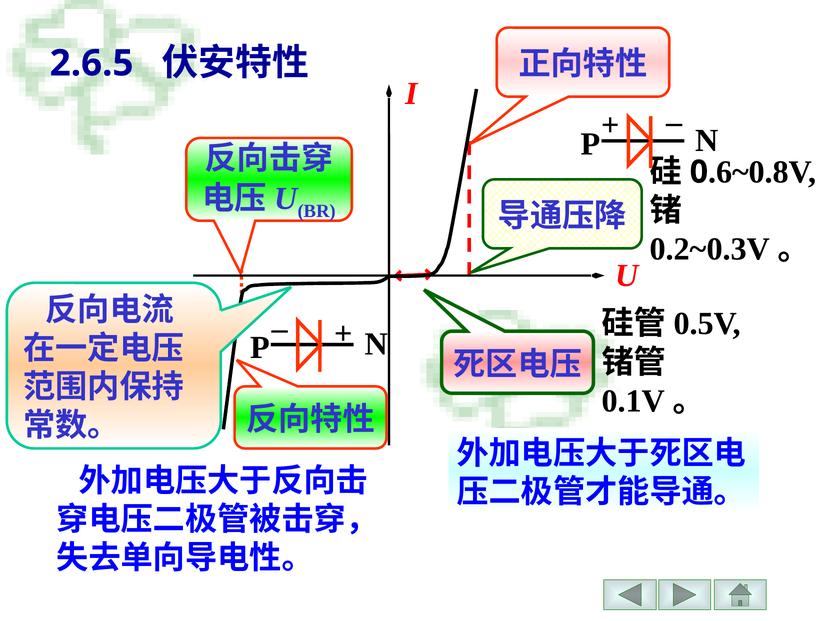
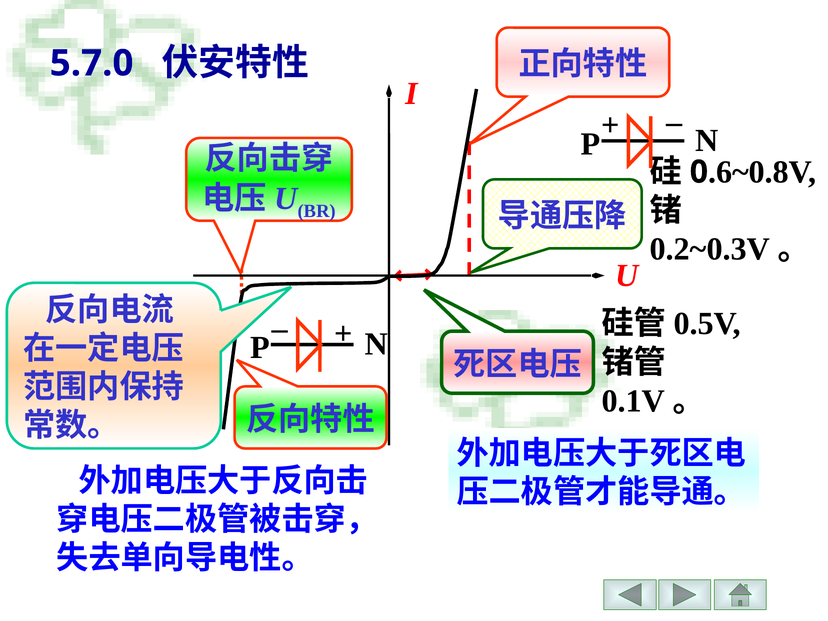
2.6.5: 2.6.5 -> 5.7.0 (92, 63)
